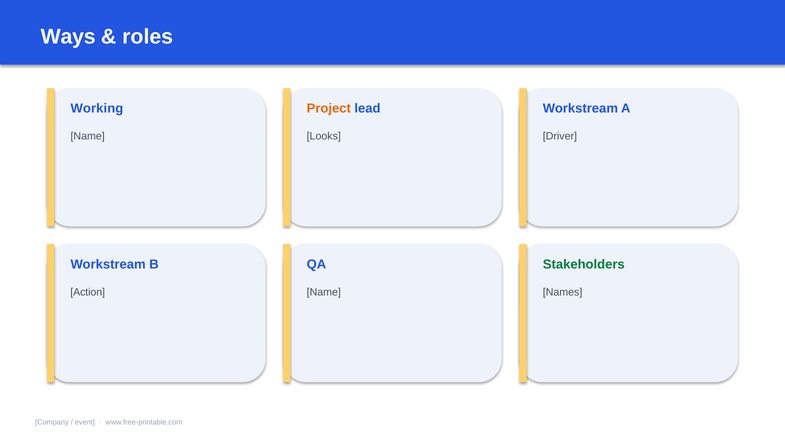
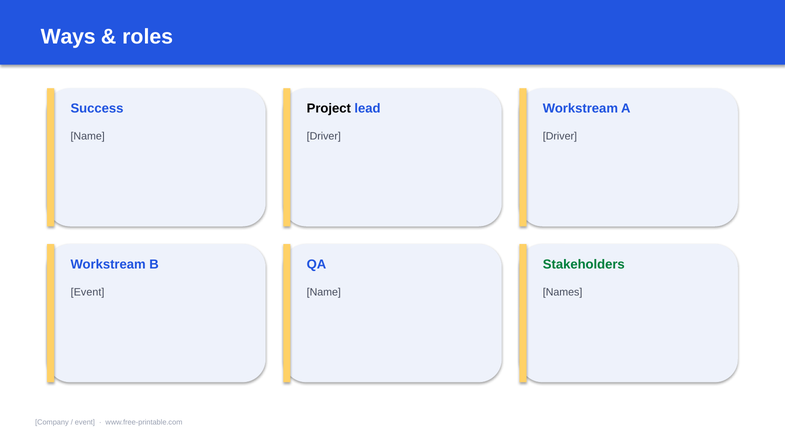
Working: Working -> Success (97, 109)
Project colour: orange -> black (329, 109)
Looks: Looks -> Driver (324, 137)
Action: Action -> Event (88, 293)
